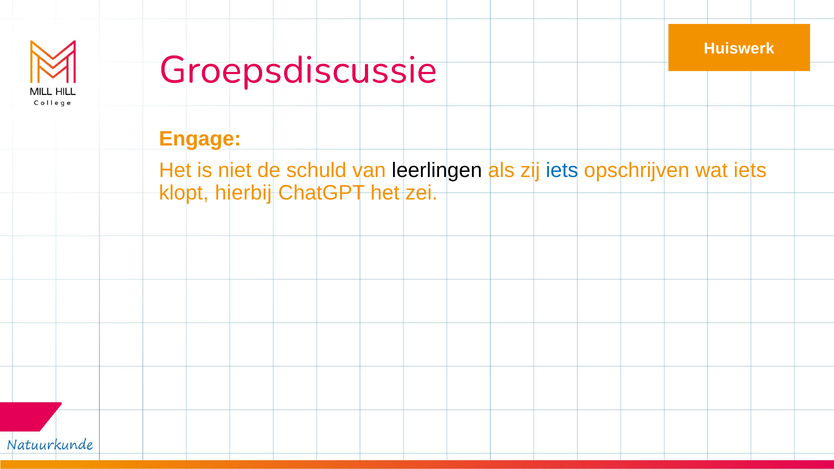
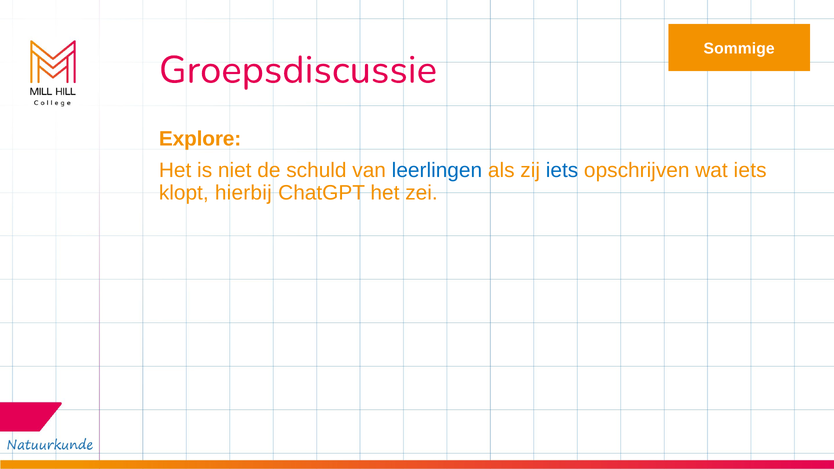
Huiswerk: Huiswerk -> Sommige (739, 49)
Engage: Engage -> Explore (200, 139)
leerlingen colour: black -> blue (437, 170)
